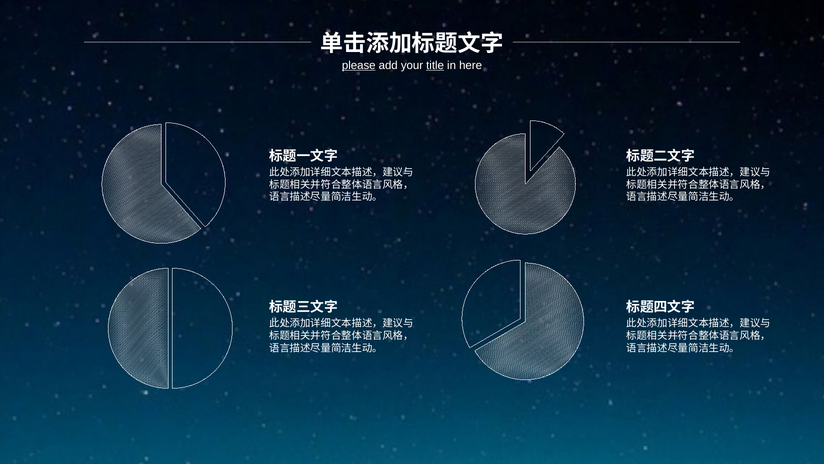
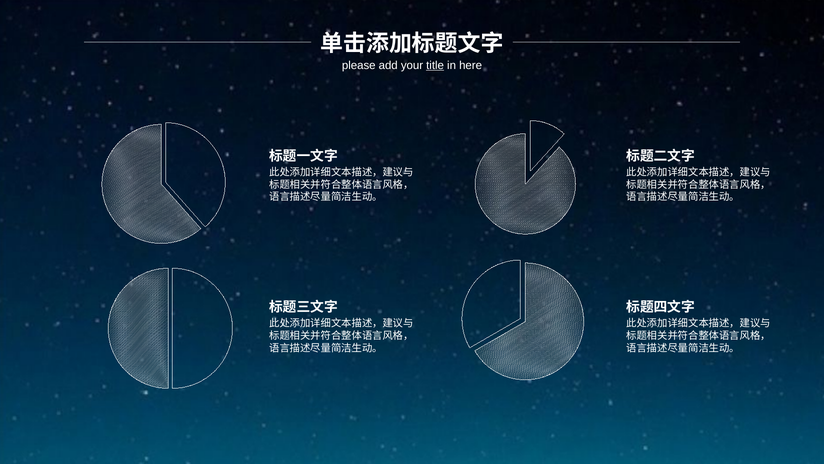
please underline: present -> none (359, 65)
